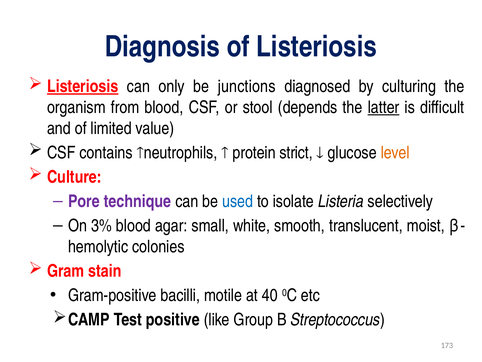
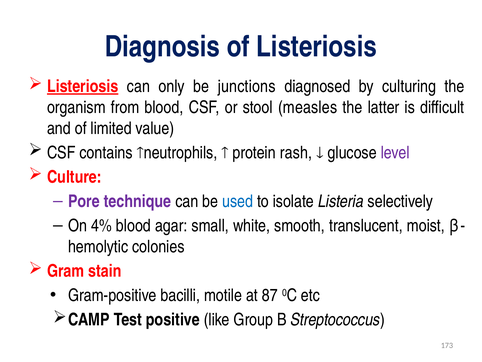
depends: depends -> measles (308, 107)
latter underline: present -> none (384, 107)
strict: strict -> rash (296, 152)
level colour: orange -> purple (395, 152)
3%: 3% -> 4% (102, 226)
40: 40 -> 87 (270, 295)
